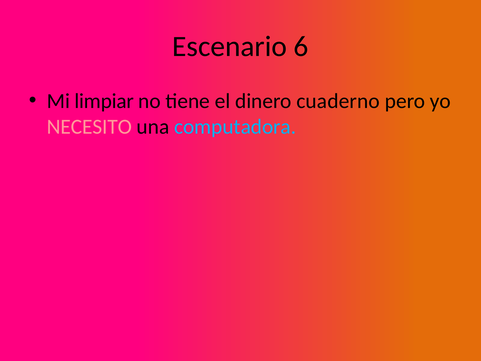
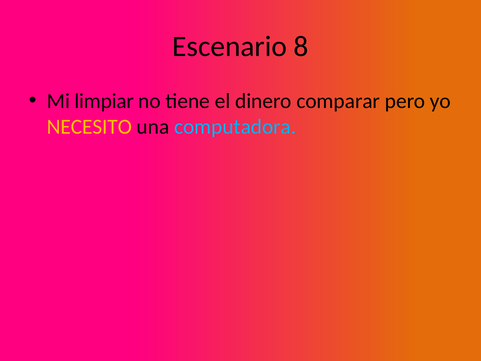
6: 6 -> 8 (301, 47)
cuaderno: cuaderno -> comparar (338, 101)
NECESITO colour: pink -> yellow (89, 127)
